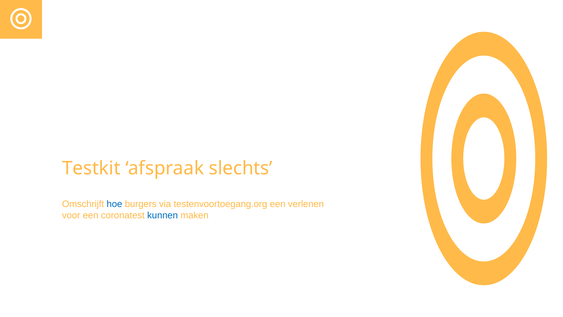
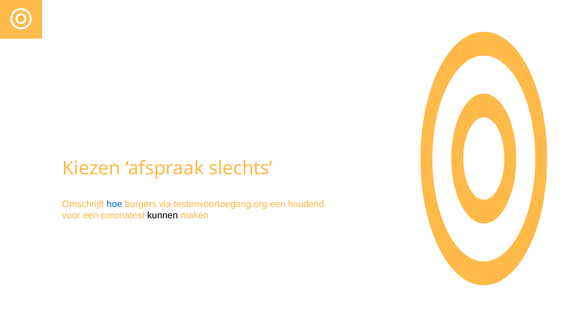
Testkit: Testkit -> Kiezen (91, 168)
verlenen: verlenen -> houdend (306, 204)
kunnen colour: blue -> black (163, 215)
